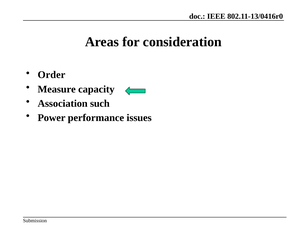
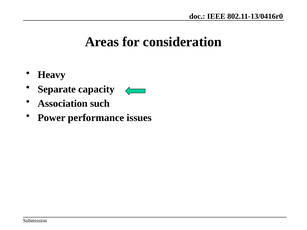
Order: Order -> Heavy (52, 75)
Measure: Measure -> Separate (57, 89)
